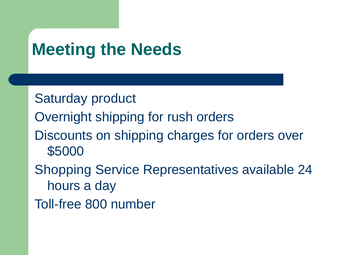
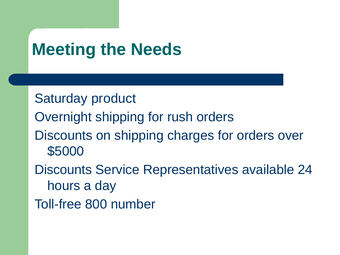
Shopping: Shopping -> Discounts (63, 170)
